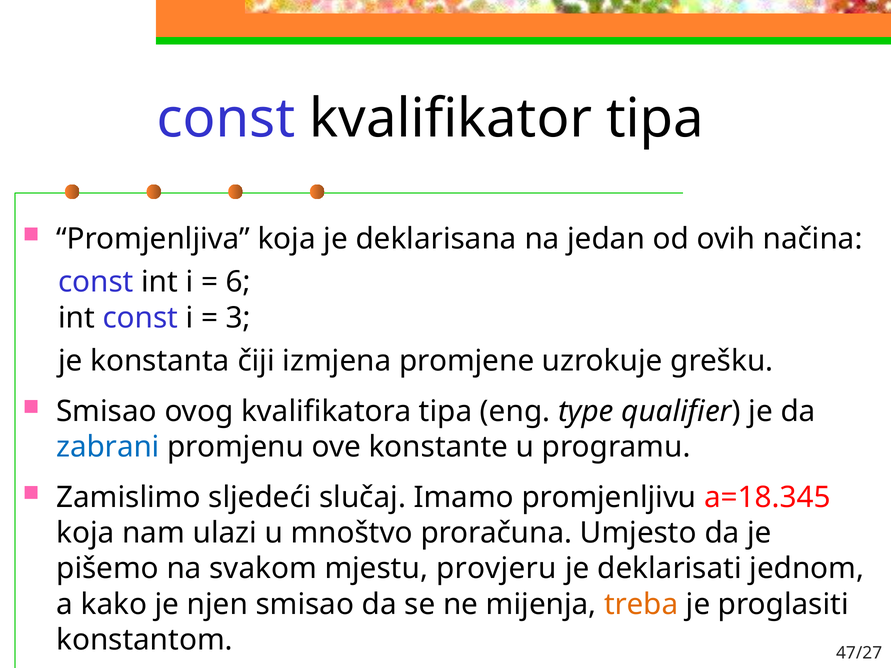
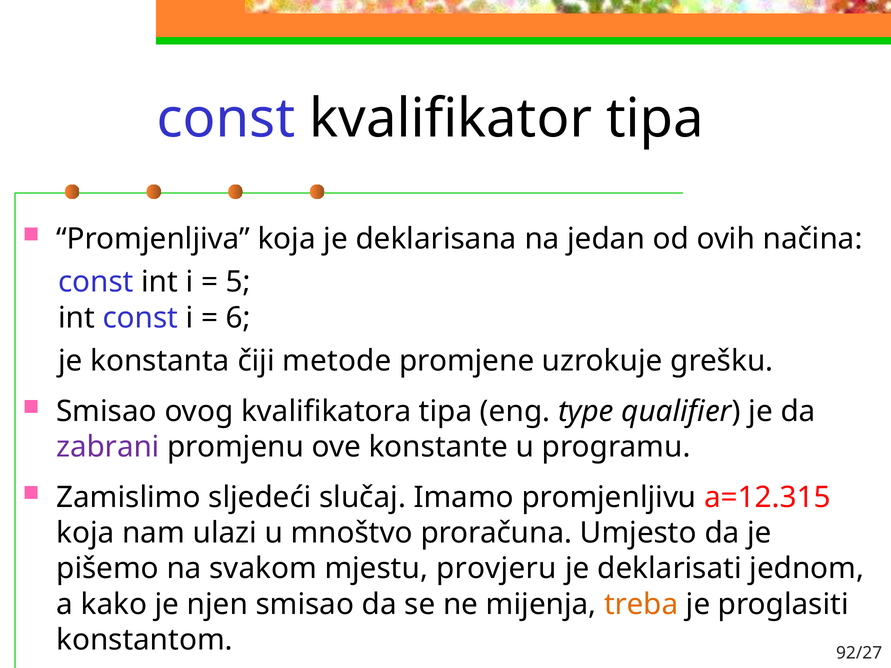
6: 6 -> 5 (238, 282)
3: 3 -> 6 (238, 318)
izmjena: izmjena -> metode (337, 361)
zabrani colour: blue -> purple (108, 447)
a=18.345: a=18.345 -> a=12.315 (768, 498)
47/27: 47/27 -> 92/27 (859, 653)
